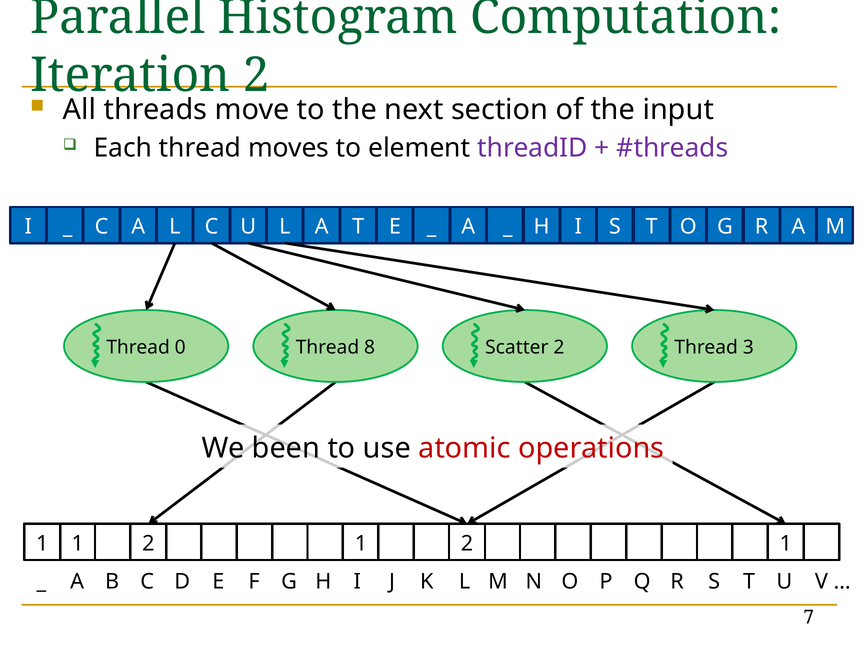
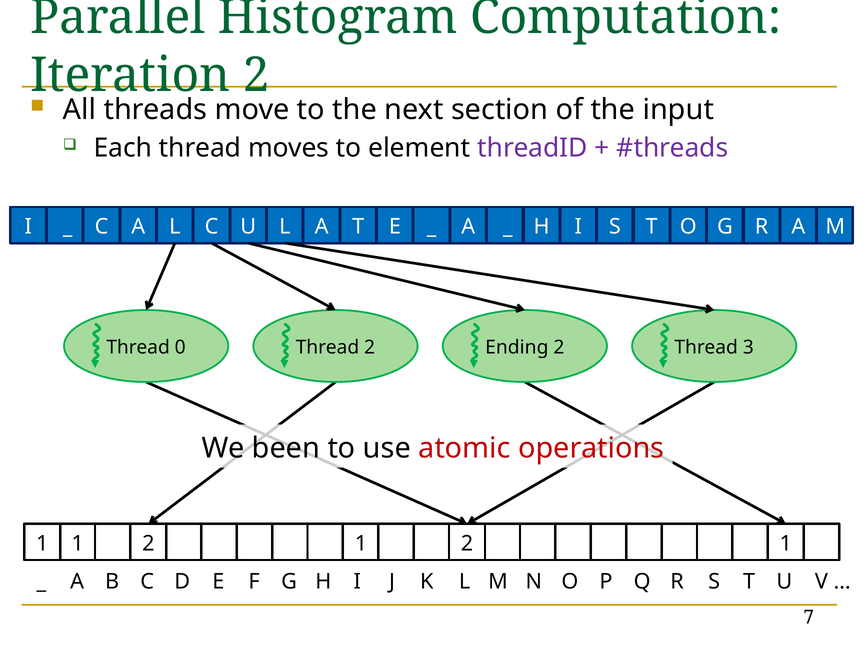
Thread 8: 8 -> 2 (370, 347)
Scatter: Scatter -> Ending (517, 347)
